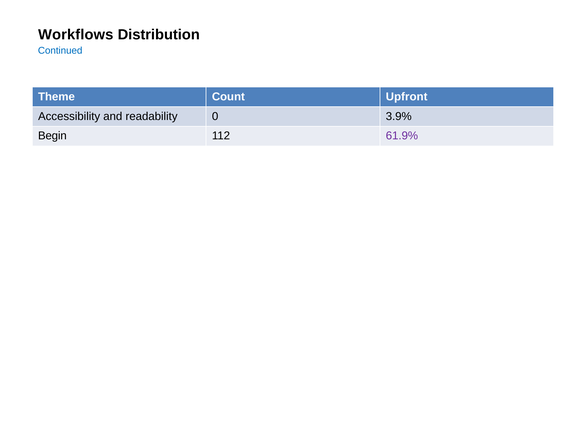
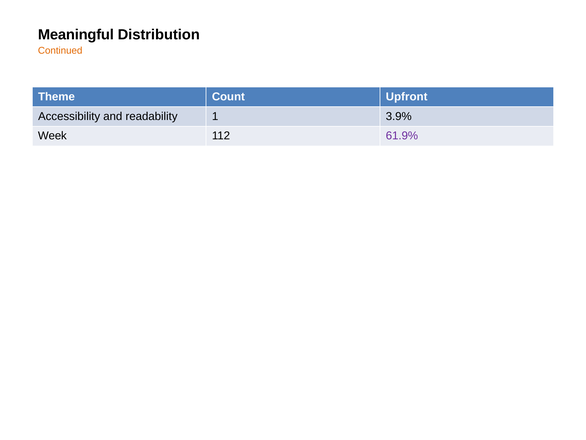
Workflows: Workflows -> Meaningful (76, 35)
Continued colour: blue -> orange (60, 51)
0: 0 -> 1 (215, 116)
Begin: Begin -> Week (52, 136)
